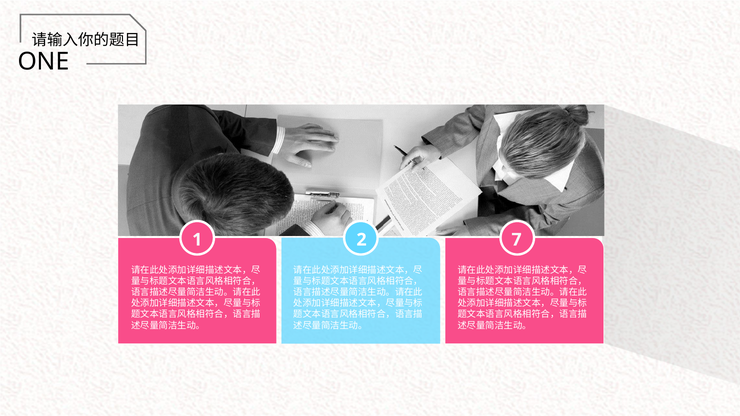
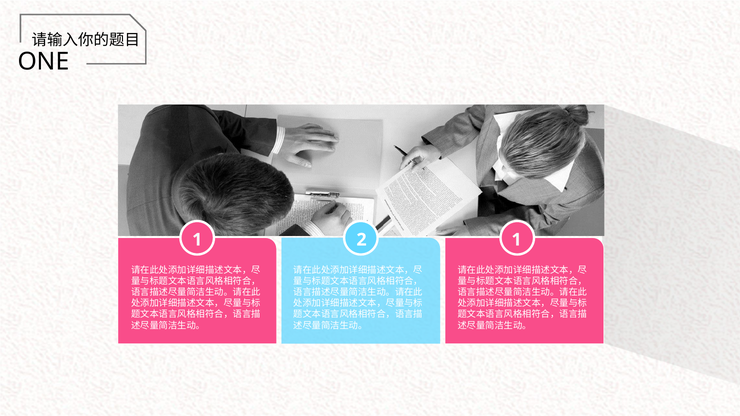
2 7: 7 -> 1 (517, 240)
